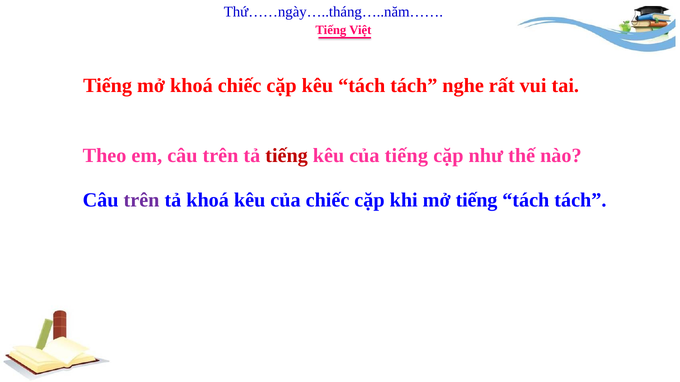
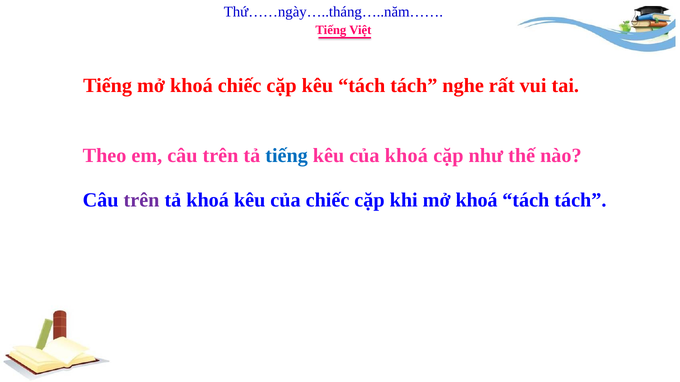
tiếng colour: red -> blue (287, 155)
của tiếng: tiếng -> khoá (406, 155)
khi mở tiếng: tiếng -> khoá (477, 200)
